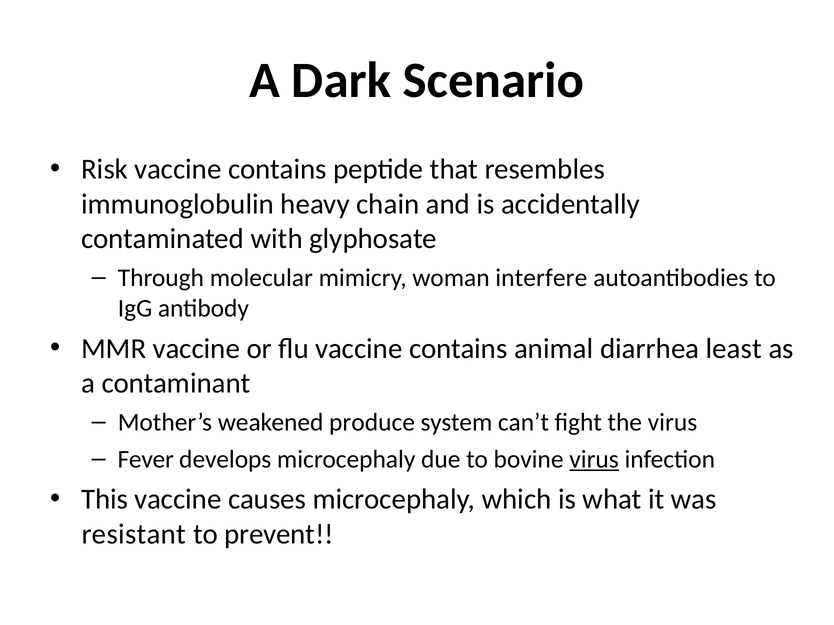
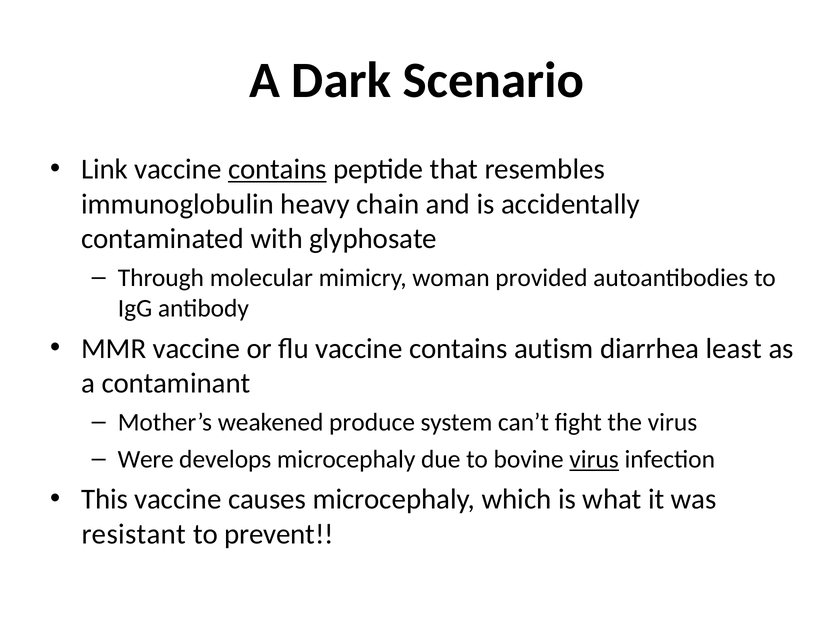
Risk: Risk -> Link (105, 170)
contains underline: none -> present (277, 170)
interfere: interfere -> provided (541, 278)
animal: animal -> autism (554, 349)
Fever: Fever -> Were (146, 460)
